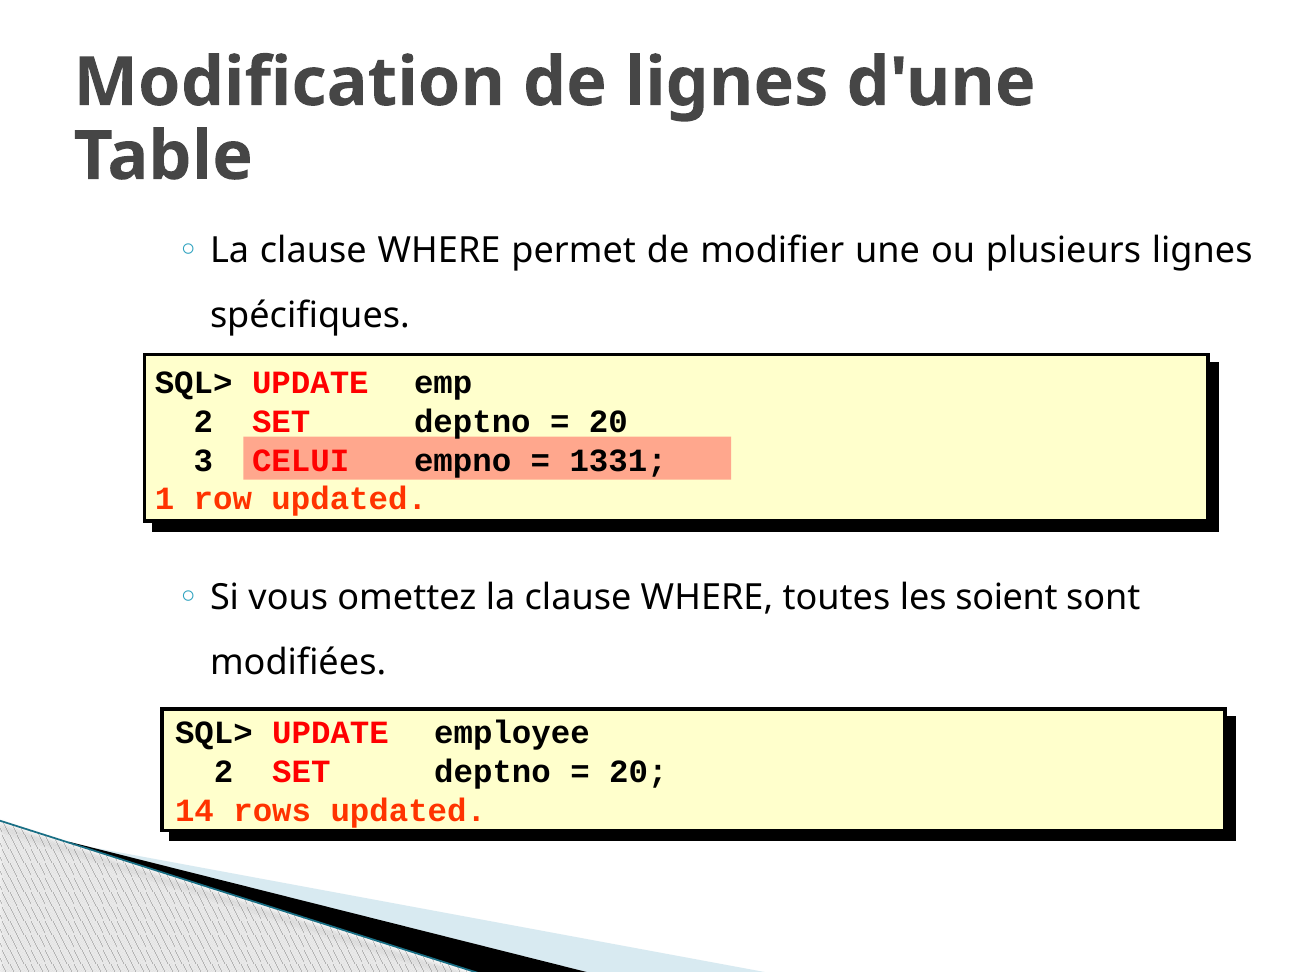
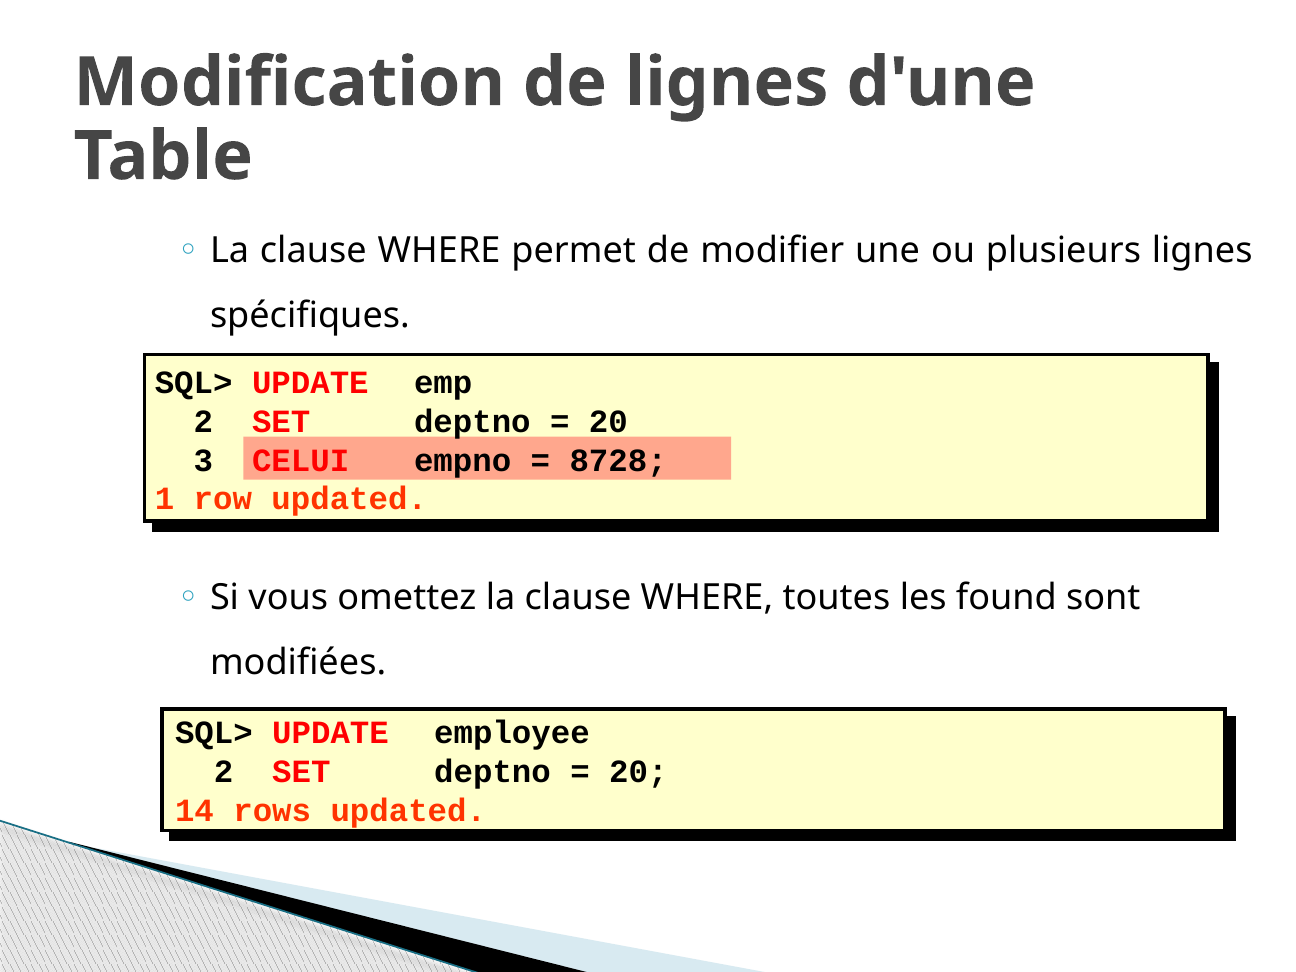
1331: 1331 -> 8728 (618, 460)
soient: soient -> found (1006, 598)
